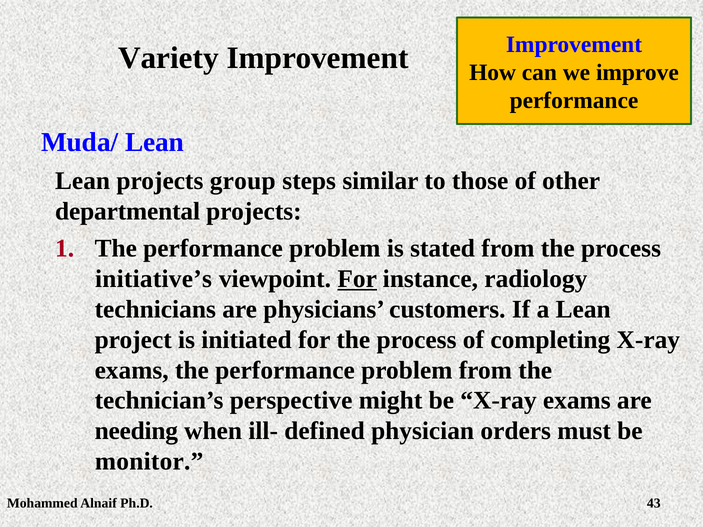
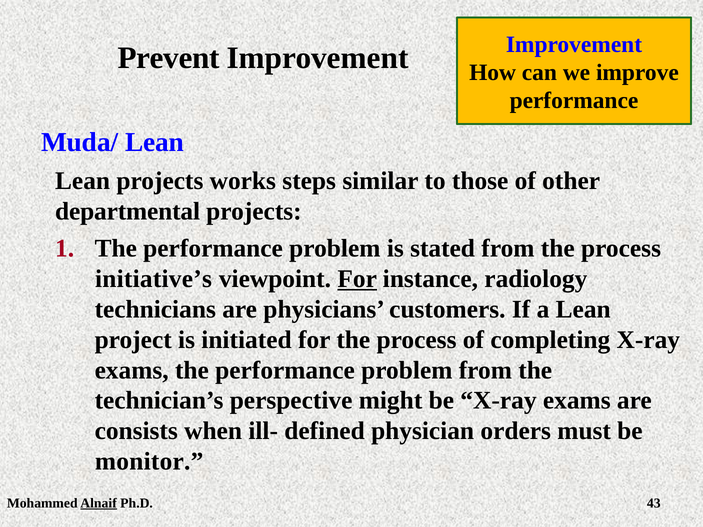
Variety: Variety -> Prevent (169, 58)
group: group -> works (243, 181)
needing: needing -> consists (136, 431)
Alnaif underline: none -> present (99, 503)
